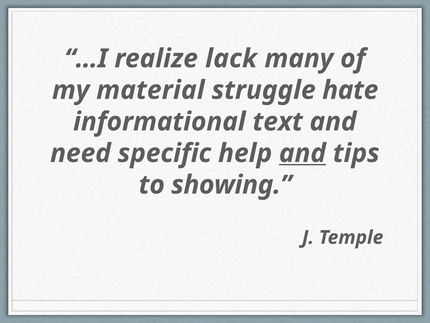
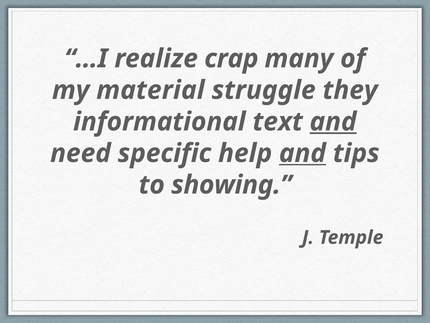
lack: lack -> crap (231, 59)
hate: hate -> they (350, 90)
and underline: none -> present (333, 122)
